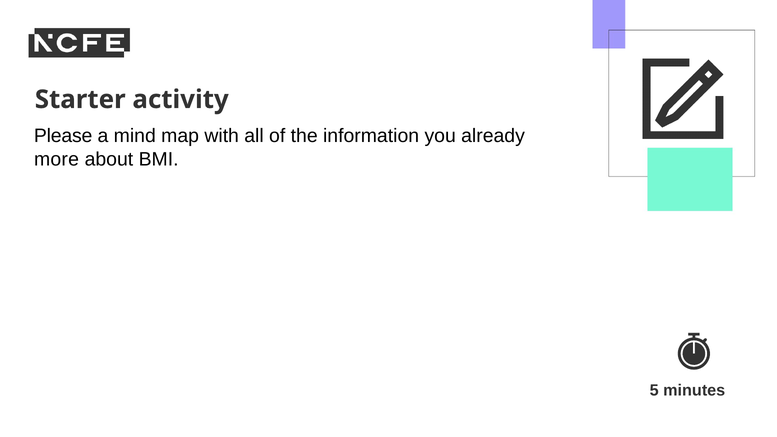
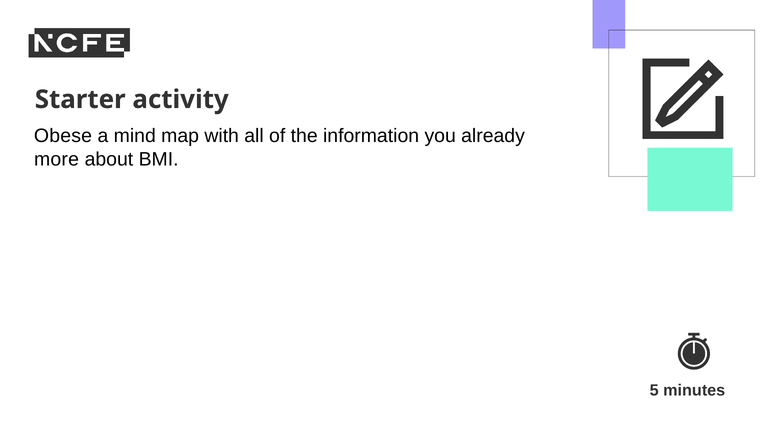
Please: Please -> Obese (63, 136)
